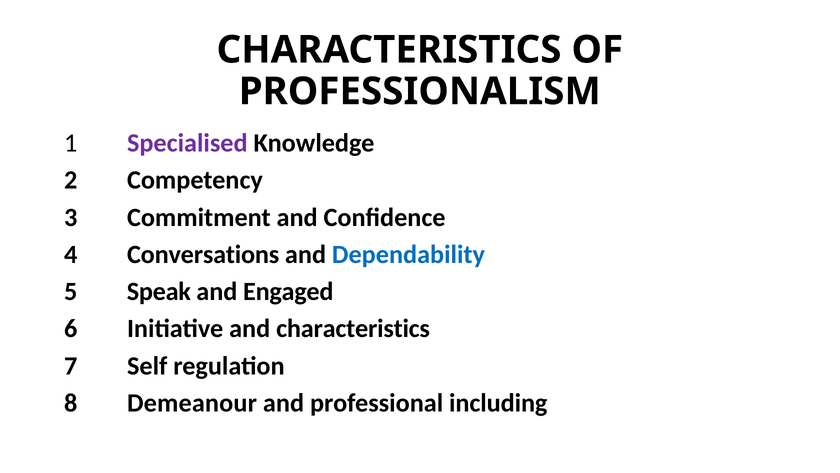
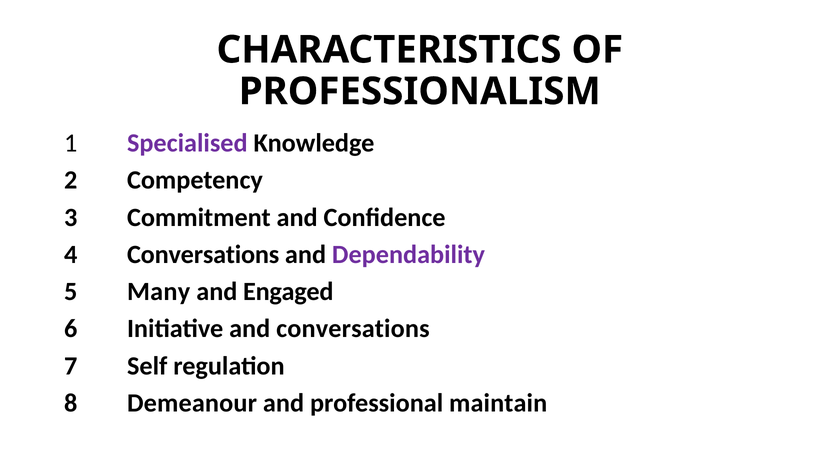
Dependability colour: blue -> purple (408, 254)
Speak: Speak -> Many (159, 291)
and characteristics: characteristics -> conversations (353, 328)
including: including -> maintain (498, 403)
